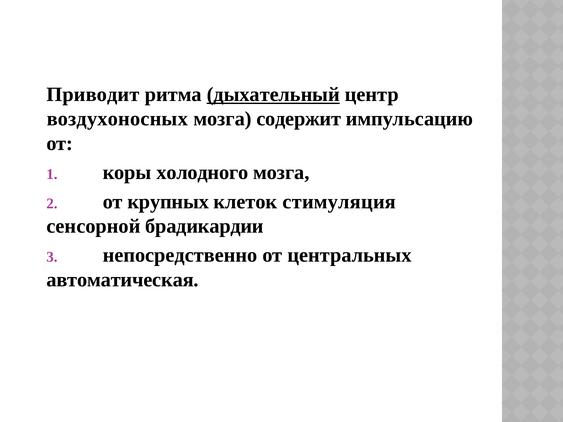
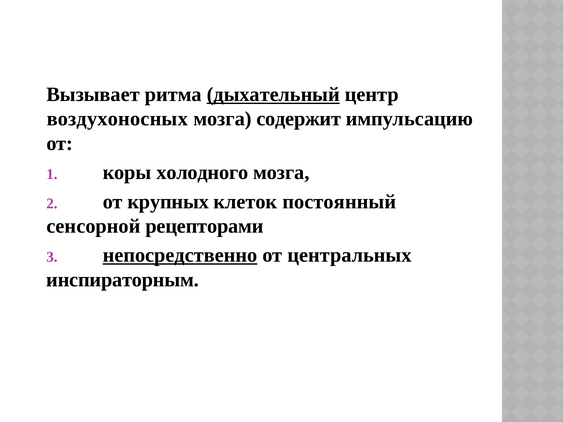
Приводит: Приводит -> Вызывает (93, 95)
стимуляция: стимуляция -> постоянный (339, 202)
брадикардии: брадикардии -> рецепторами (204, 226)
непосредственно underline: none -> present (180, 255)
автоматическая: автоматическая -> инспираторным (123, 280)
